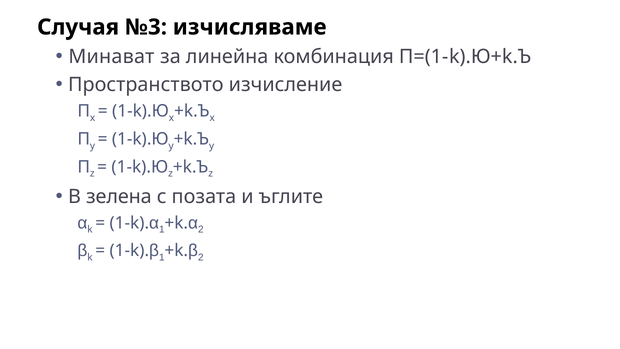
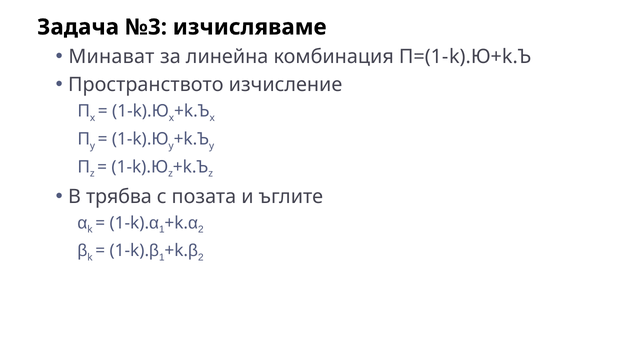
Случая: Случая -> Задача (78, 27)
зелена: зелена -> трябва (119, 196)
